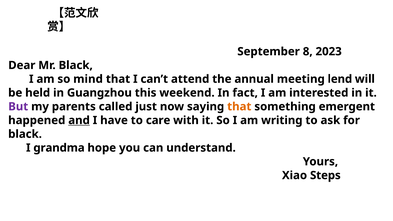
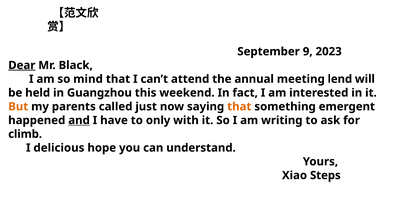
8: 8 -> 9 (308, 52)
Dear underline: none -> present (22, 65)
But colour: purple -> orange (18, 107)
care: care -> only (158, 120)
black: black -> climb (25, 134)
grandma: grandma -> delicious (59, 148)
